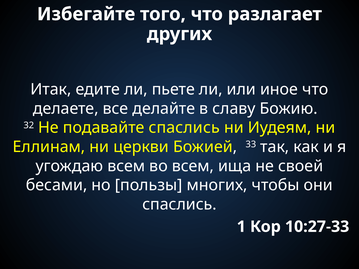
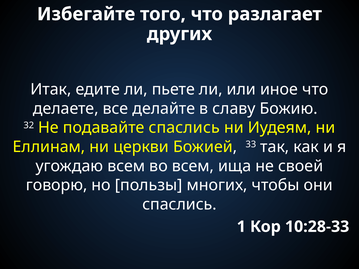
бесами: бесами -> говорю (57, 185)
10:27-33: 10:27-33 -> 10:28-33 (317, 227)
